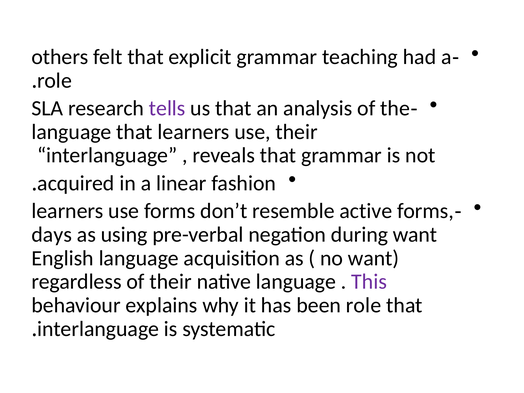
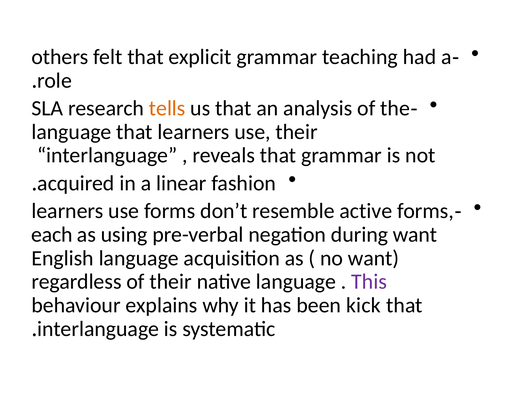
tells colour: purple -> orange (167, 108)
days: days -> each (52, 235)
been role: role -> kick (364, 305)
